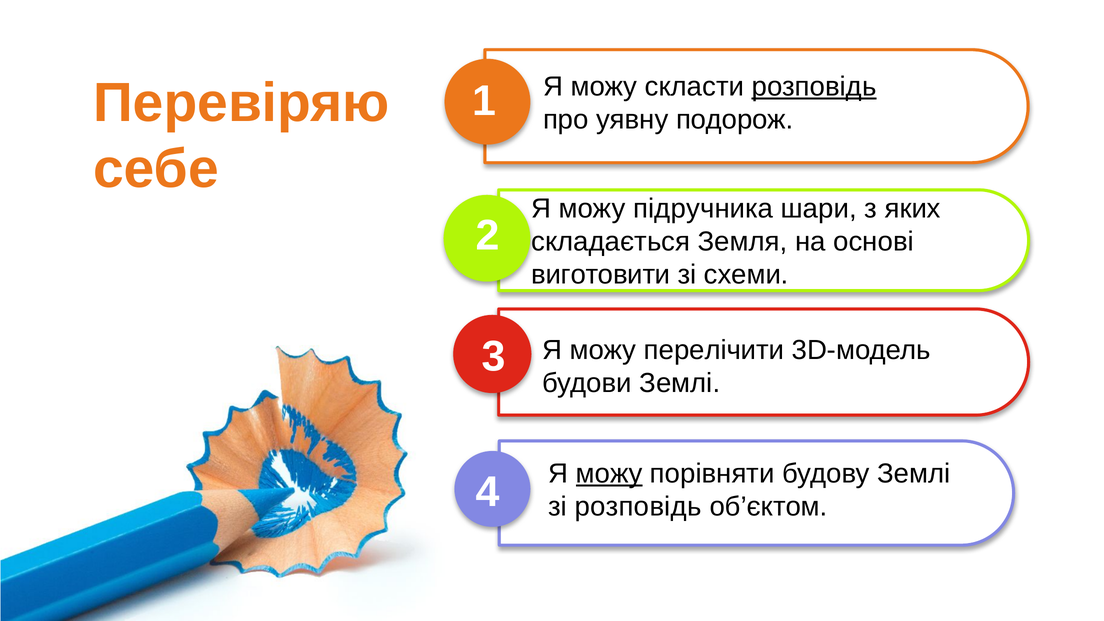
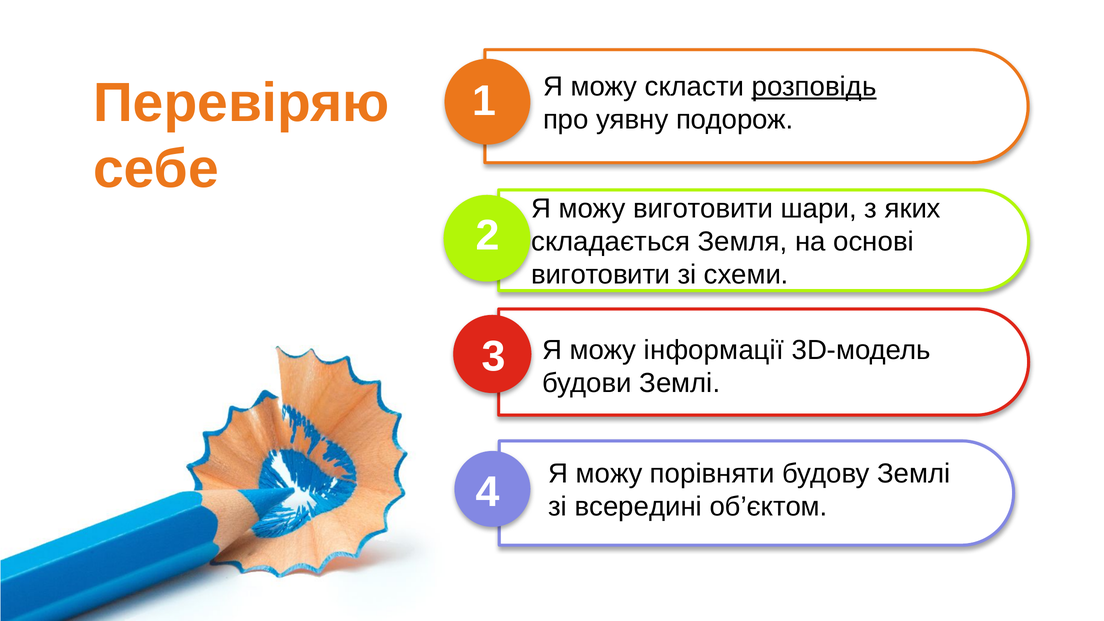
можу підручника: підручника -> виготовити (703, 209)
перелічити: перелічити -> інформації (714, 350)
можу underline: present -> none (609, 474)
зі розповідь: розповідь -> всередині (638, 507)
